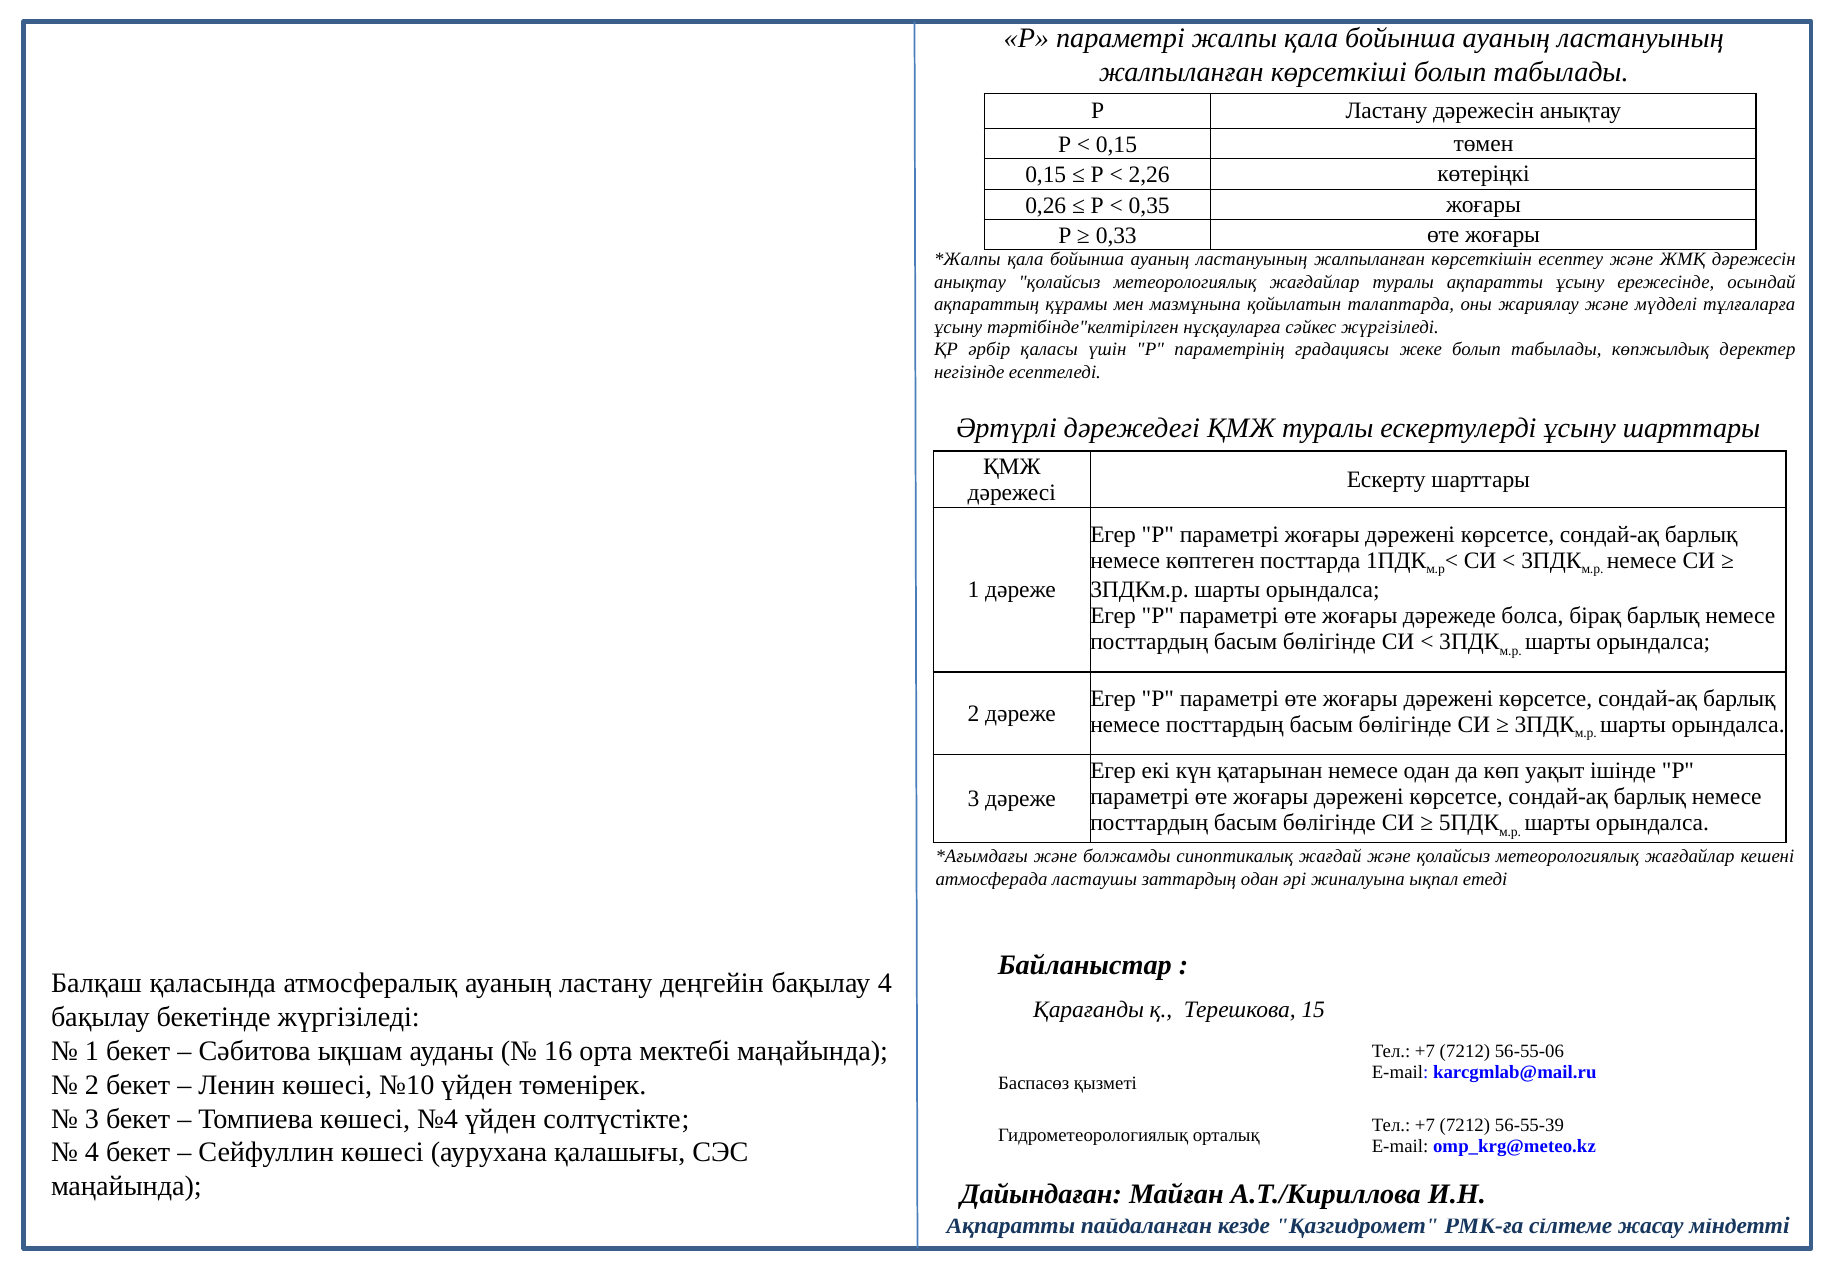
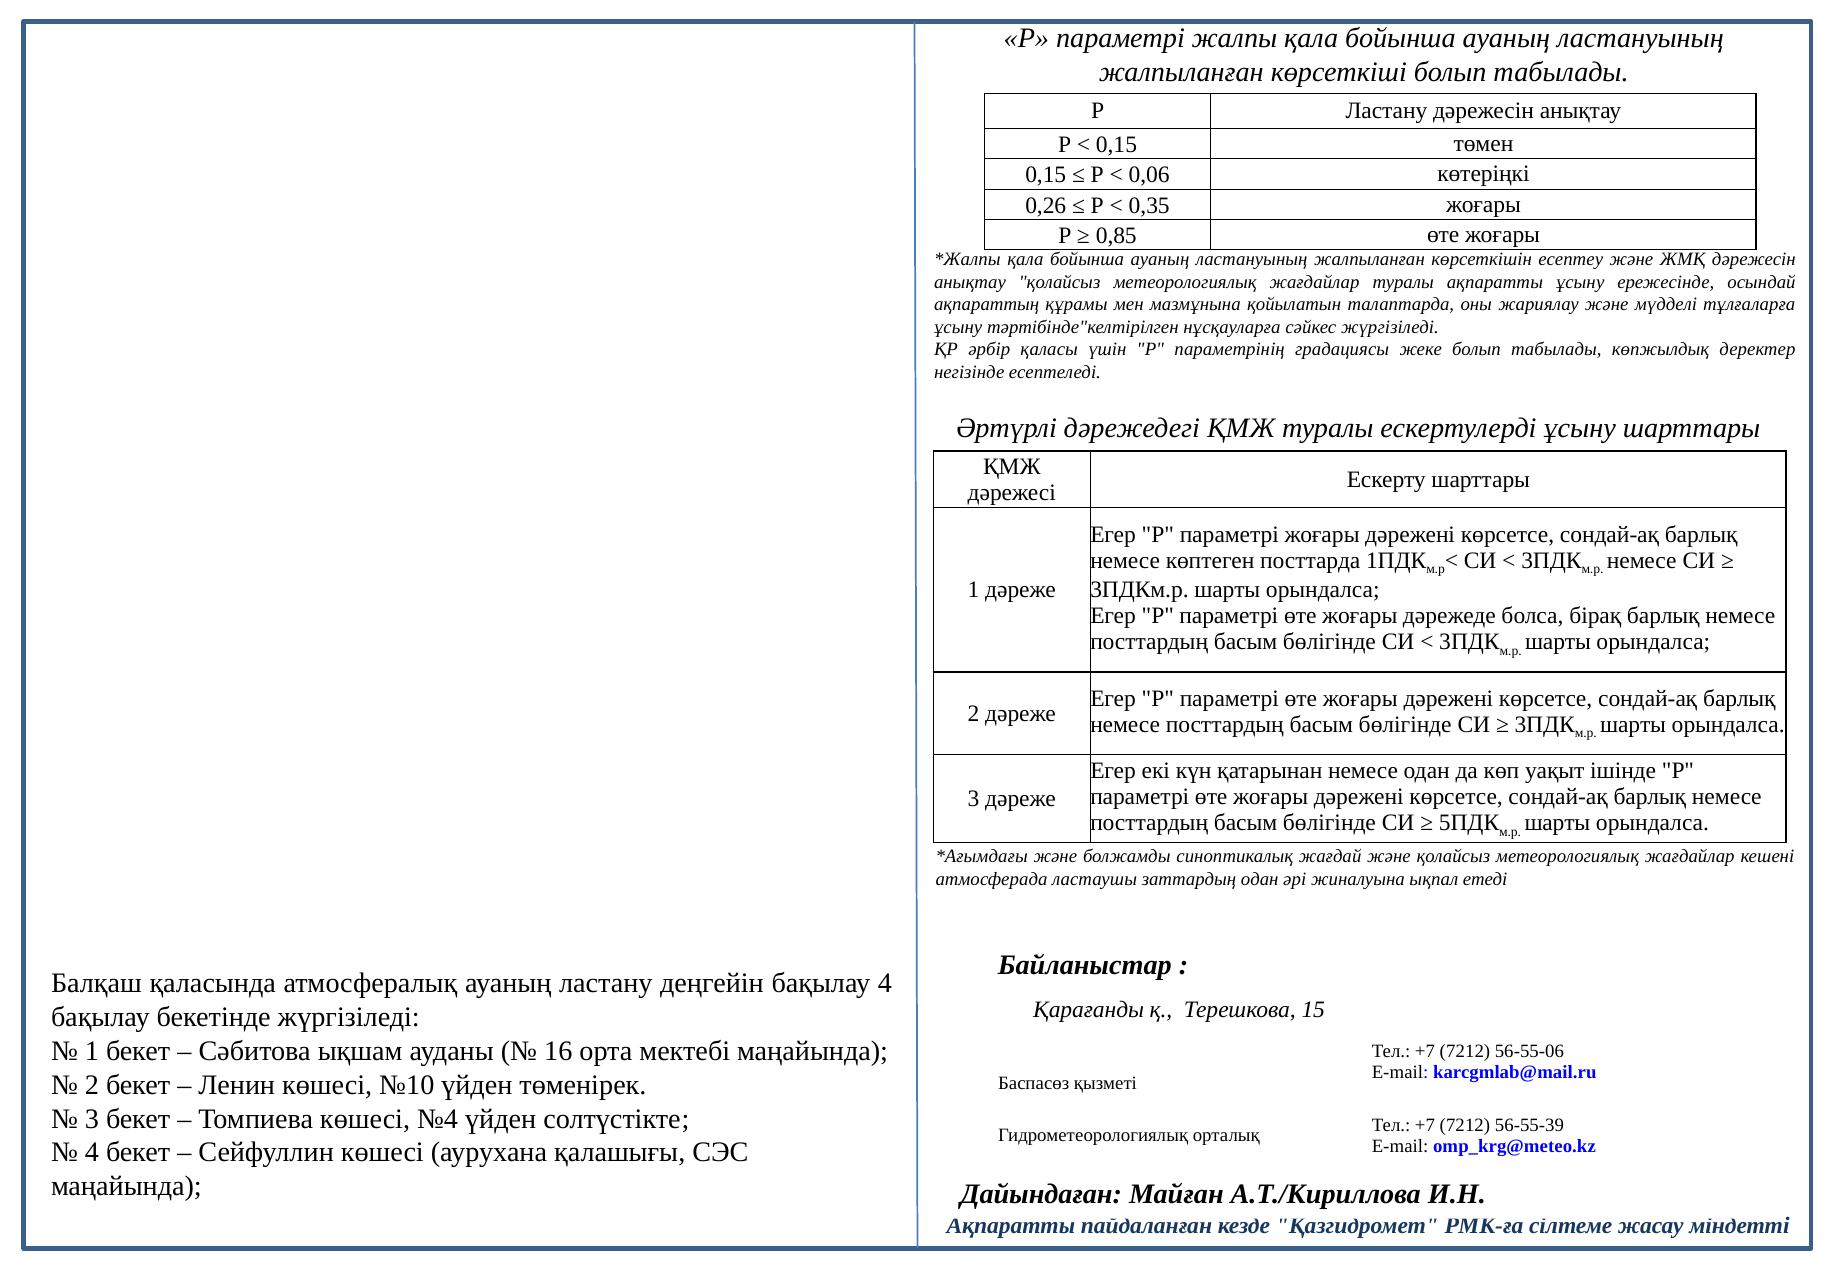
2,26: 2,26 -> 0,06 (1149, 175)
0,33: 0,33 -> 0,85 (1116, 236)
